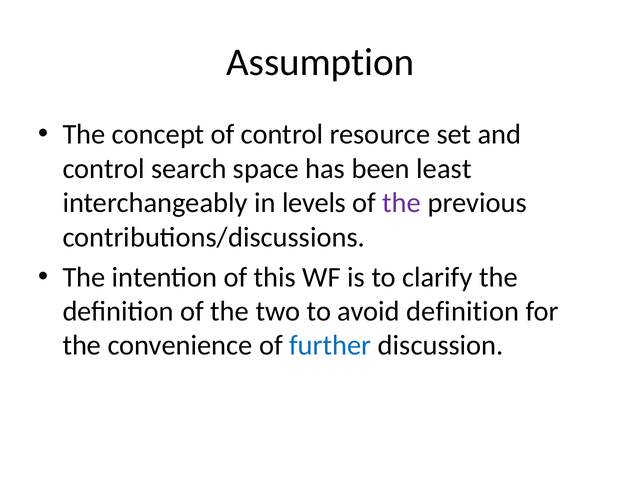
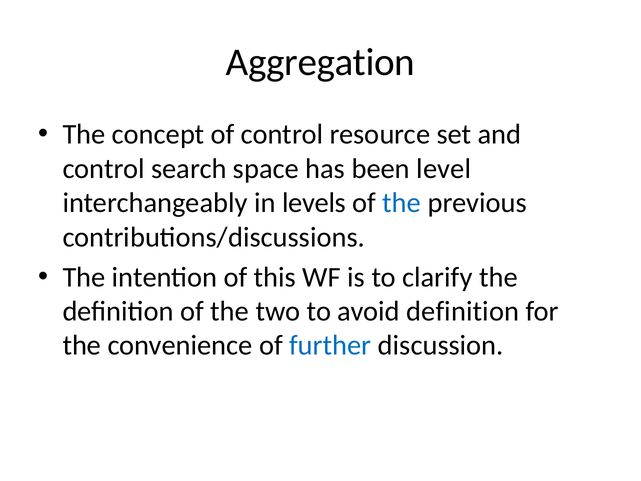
Assumption: Assumption -> Aggregation (321, 62)
least: least -> level (444, 169)
the colour: purple -> blue (402, 203)
